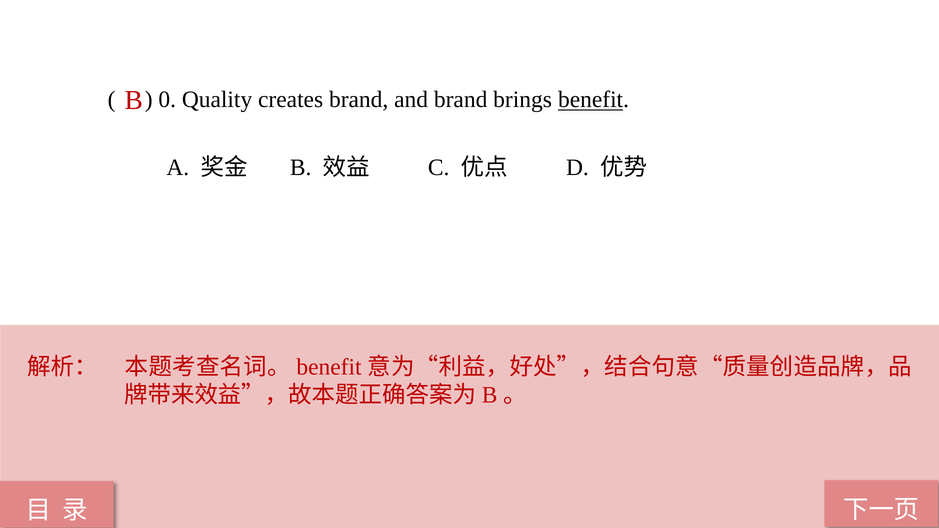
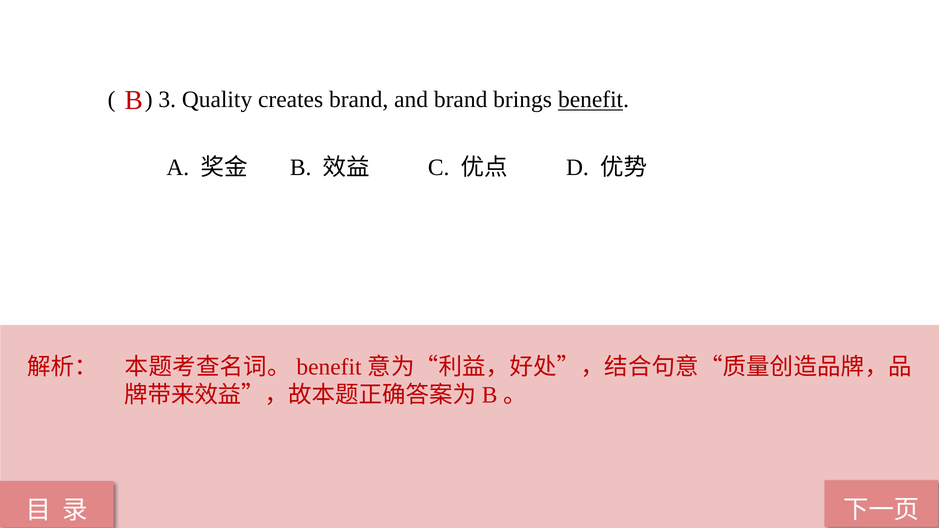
0: 0 -> 3 (167, 100)
